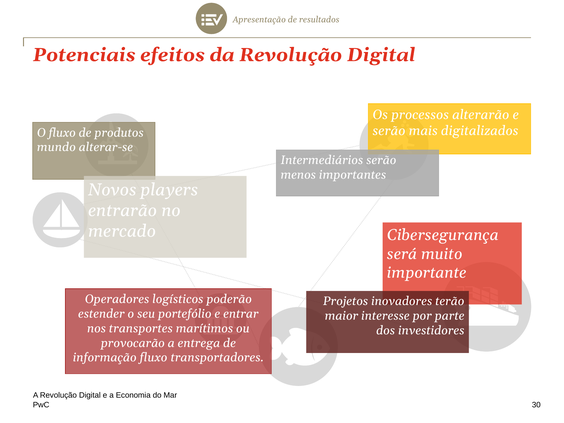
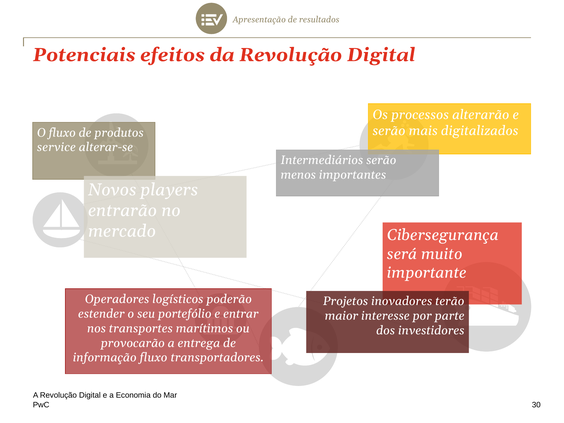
mundo: mundo -> service (56, 147)
